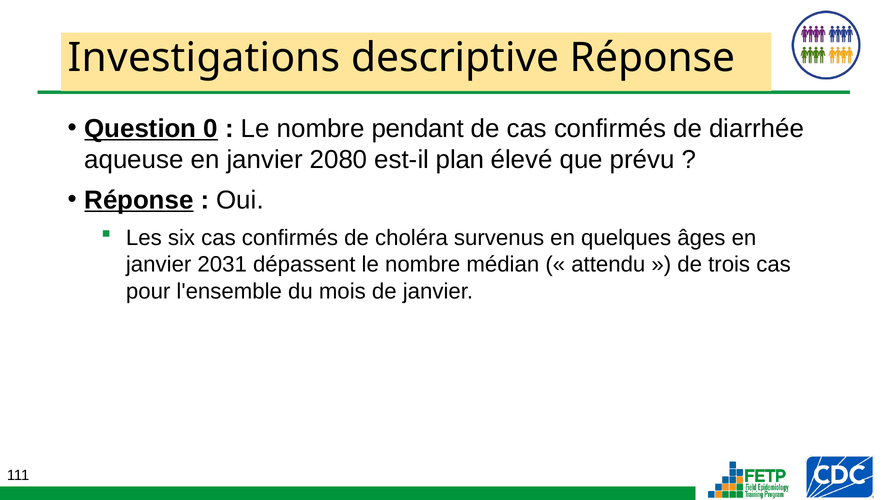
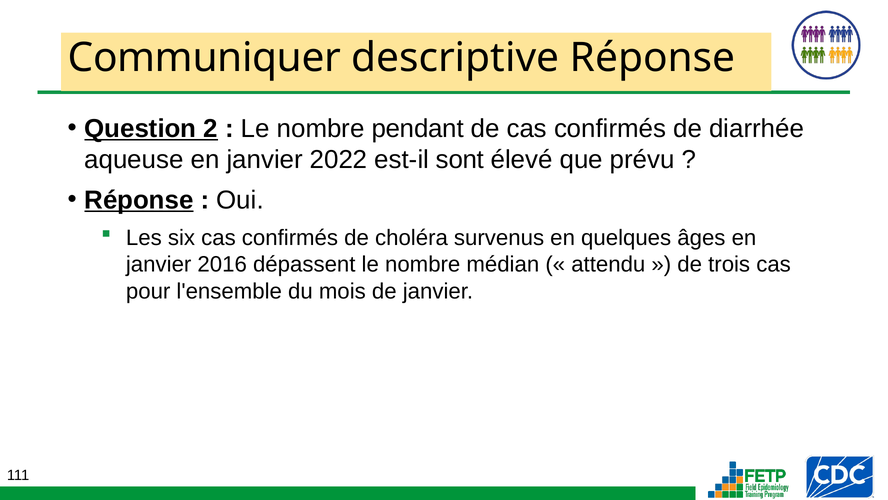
Investigations: Investigations -> Communiquer (204, 58)
0: 0 -> 2 (211, 128)
2080: 2080 -> 2022 (339, 159)
plan: plan -> sont (460, 159)
2031: 2031 -> 2016 (222, 264)
